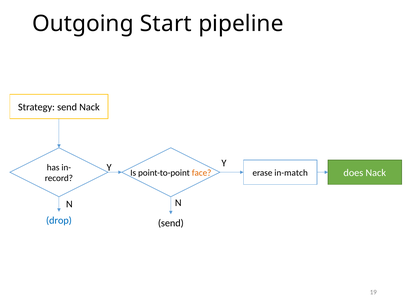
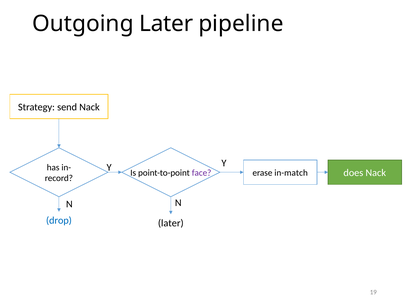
Outgoing Start: Start -> Later (166, 24)
face colour: orange -> purple (202, 173)
send: send -> later (171, 224)
